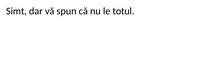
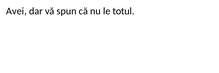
Simt: Simt -> Avei (16, 11)
